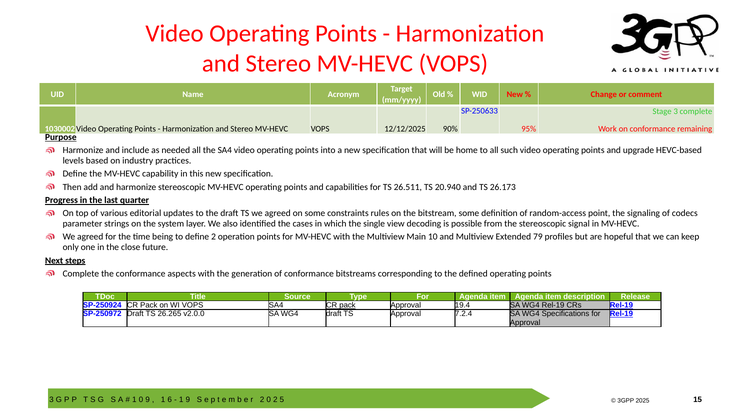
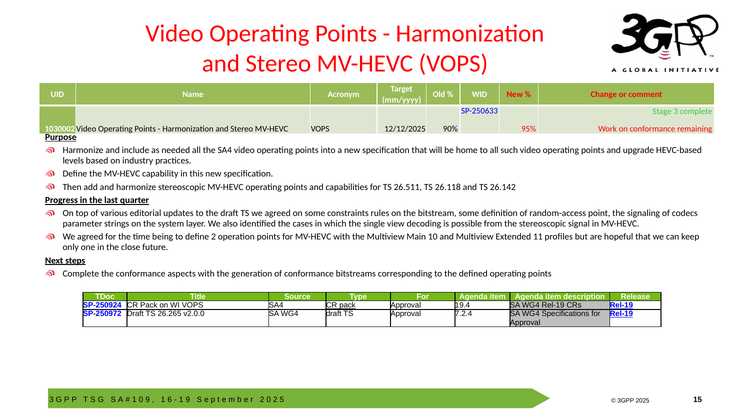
20.940: 20.940 -> 26.118 (448, 187)
26.173: 26.173 -> 26.142 (503, 187)
79: 79 -> 11 (538, 237)
